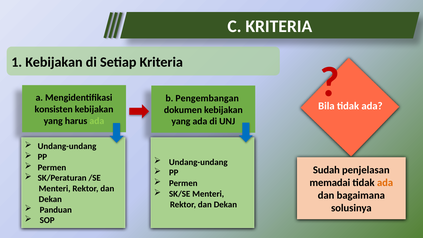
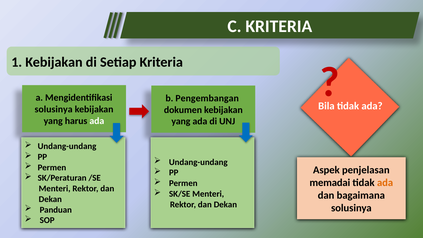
konsisten: konsisten -> solusinya (54, 109)
ada colour: light green -> white (97, 121)
Sudah: Sudah -> Aspek (326, 170)
